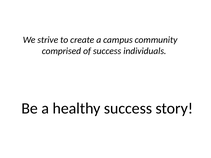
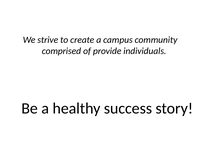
of success: success -> provide (107, 51)
